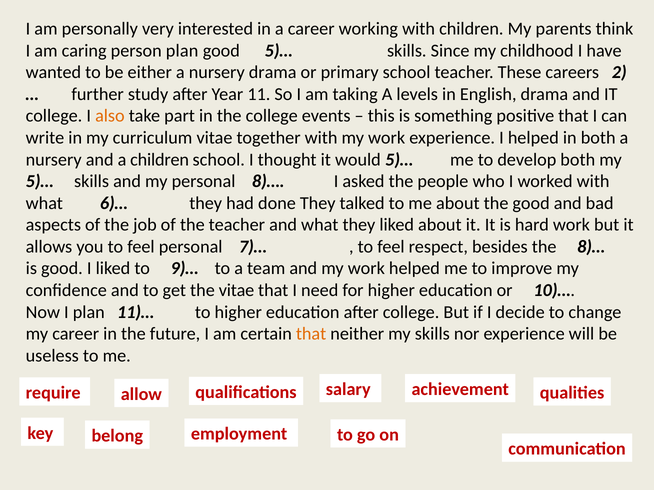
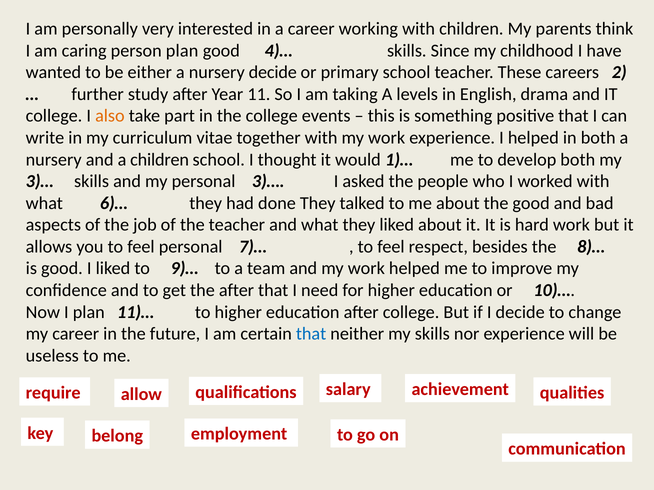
good 5)…: 5)… -> 4)… (279, 51)
nursery drama: drama -> decide (273, 72)
would 5)…: 5)… -> 1)… (399, 160)
5)…: 5)… -> 3)… (40, 182)
personal 8)…: 8)… -> 3)… (268, 182)
the vitae: vitae -> after (237, 291)
that colour: orange -> blue (311, 334)
